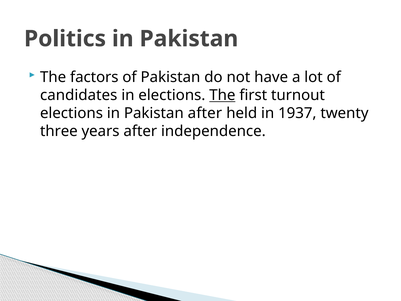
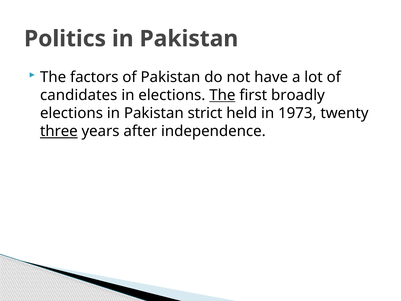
turnout: turnout -> broadly (298, 95)
Pakistan after: after -> strict (205, 113)
1937: 1937 -> 1973 (297, 113)
three underline: none -> present (59, 131)
